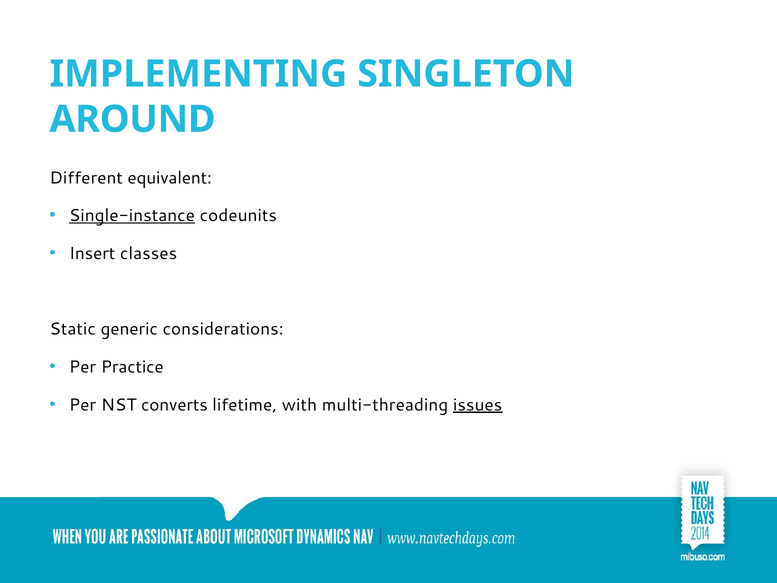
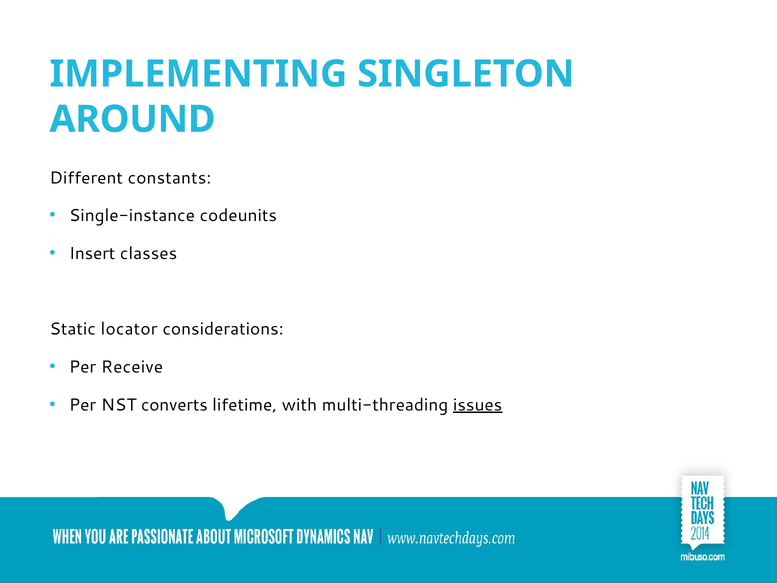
equivalent: equivalent -> constants (169, 178)
Single-instance underline: present -> none (132, 216)
generic: generic -> locator (129, 329)
Practice: Practice -> Receive (132, 367)
